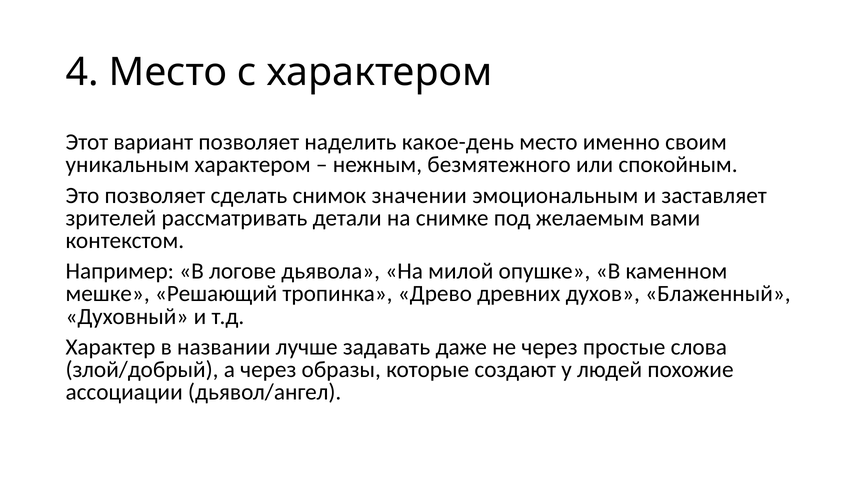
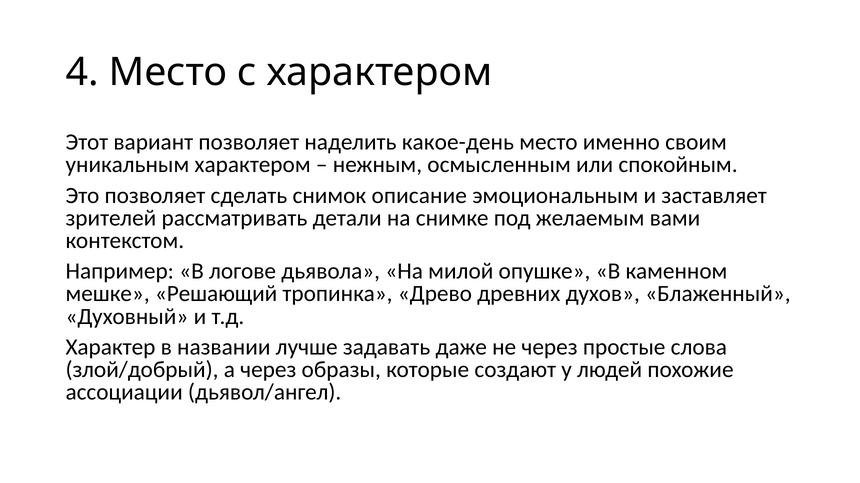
безмятежного: безмятежного -> осмысленным (499, 165)
значении: значении -> описание (419, 196)
